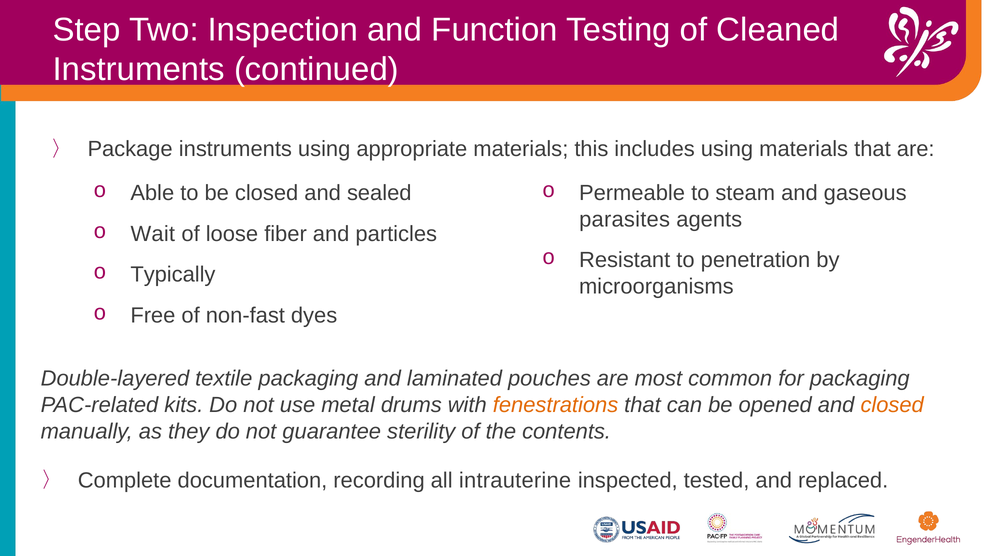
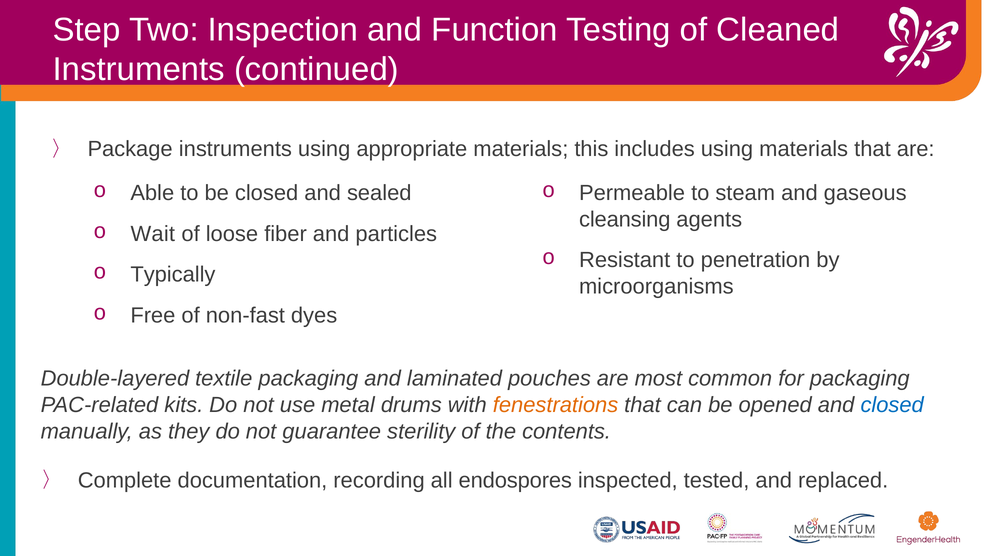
parasites: parasites -> cleansing (625, 220)
closed colour: orange -> blue (892, 405)
intrauterine: intrauterine -> endospores (515, 481)
